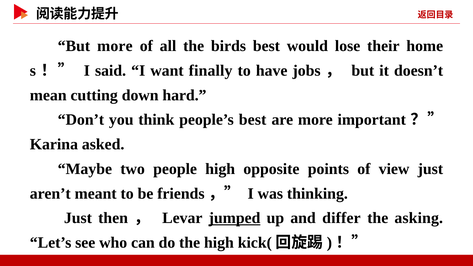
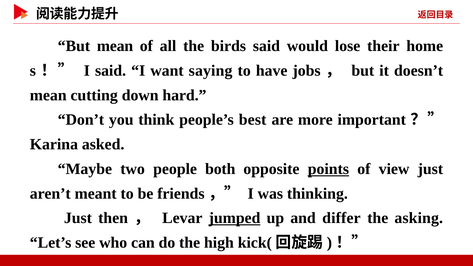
But more: more -> mean (115, 46)
birds best: best -> said (266, 46)
finally: finally -> saying (211, 71)
people high: high -> both (220, 169)
points underline: none -> present (328, 169)
